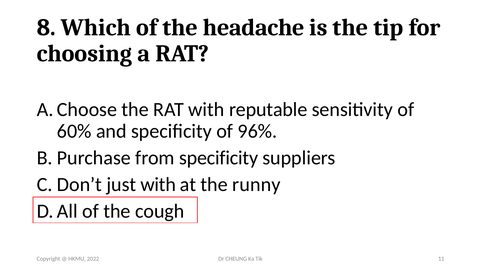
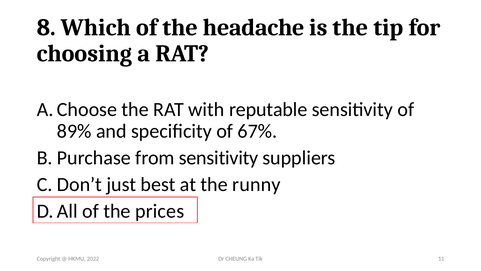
60%: 60% -> 89% (74, 131)
96%: 96% -> 67% (257, 131)
from specificity: specificity -> sensitivity (219, 158)
just with: with -> best (158, 184)
cough: cough -> prices (160, 211)
